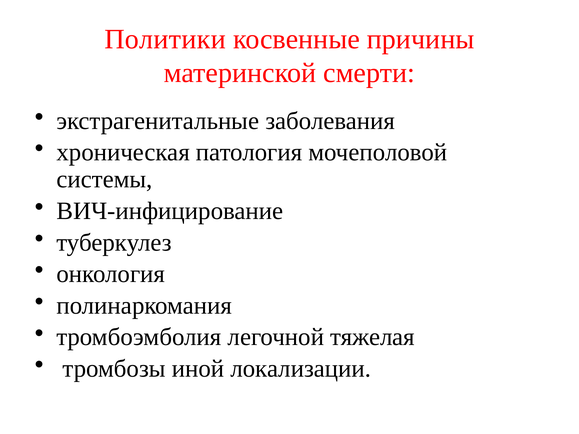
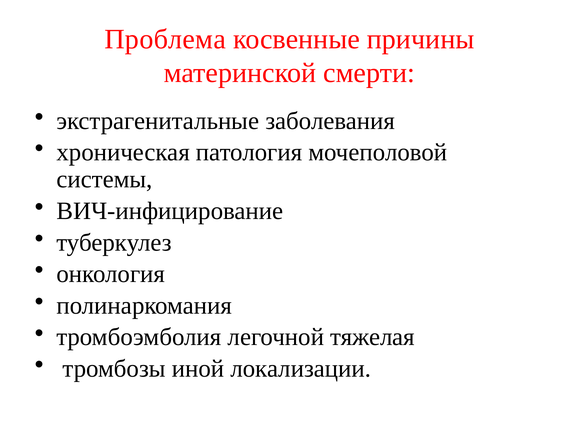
Политики: Политики -> Проблема (165, 39)
